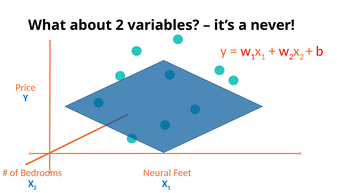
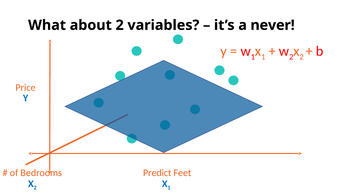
Neural: Neural -> Predict (157, 173)
